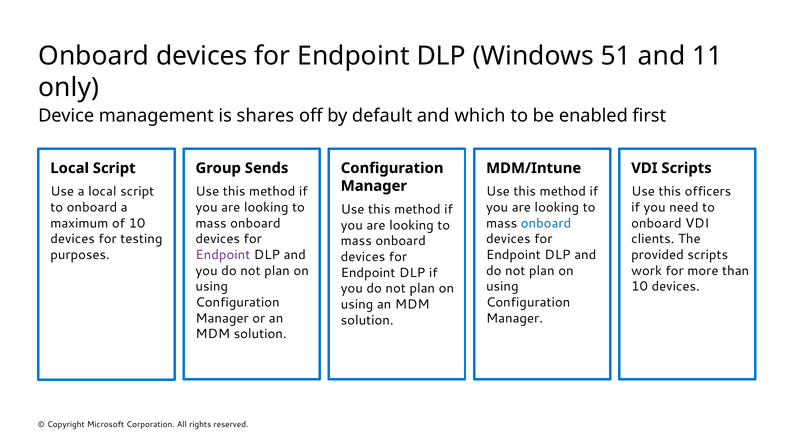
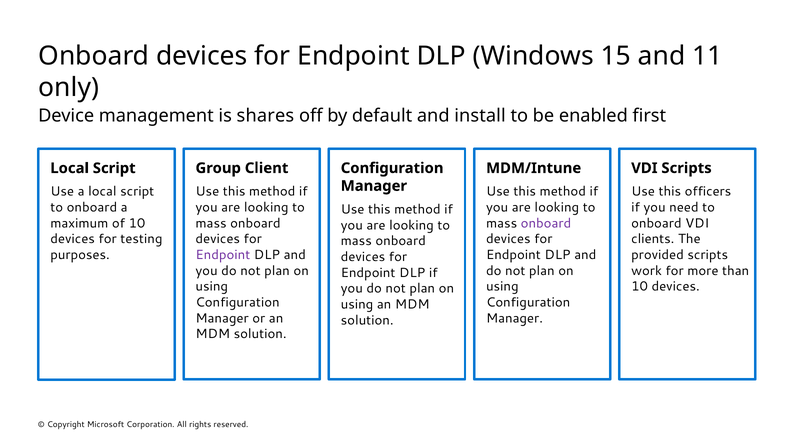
51: 51 -> 15 (616, 56)
which: which -> install (480, 116)
Sends: Sends -> Client (267, 168)
onboard colour: blue -> purple (546, 223)
